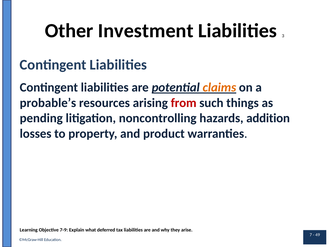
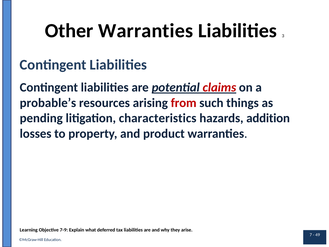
Other Investment: Investment -> Warranties (146, 31)
claims colour: orange -> red (219, 87)
noncontrolling: noncontrolling -> characteristics (158, 118)
